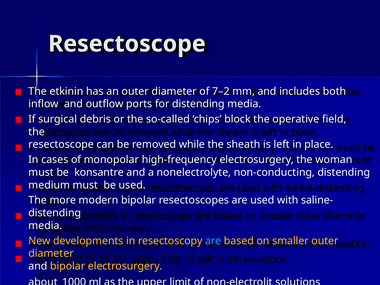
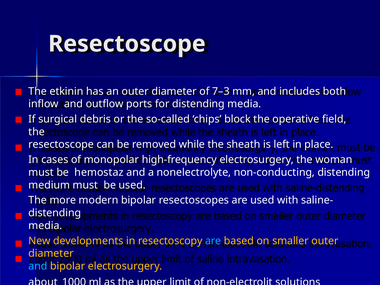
7–2: 7–2 -> 7–3 (221, 91)
konsantre: konsantre -> hemostaz (99, 172)
and colour: white -> light blue (38, 266)
